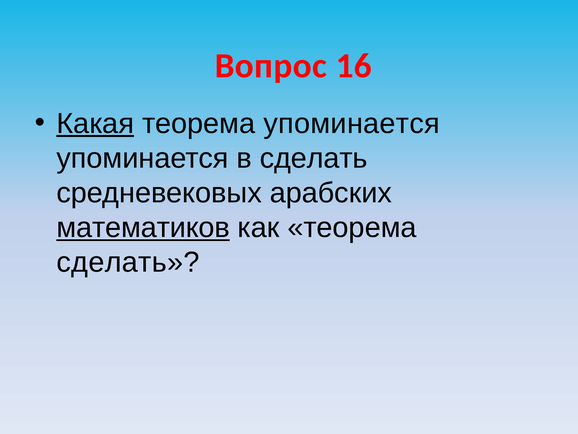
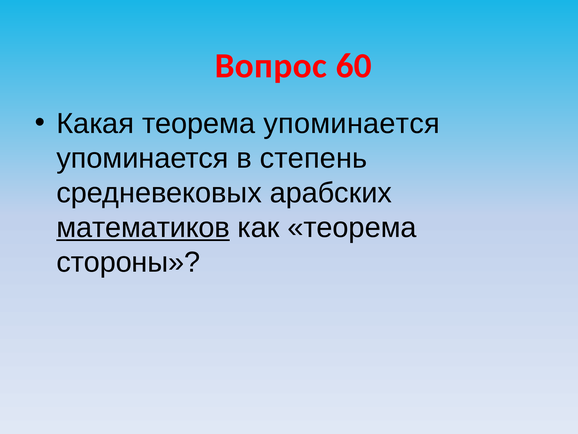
16: 16 -> 60 (354, 66)
Какая underline: present -> none (95, 123)
в сделать: сделать -> степень (314, 158)
сделать: сделать -> стороны (128, 262)
